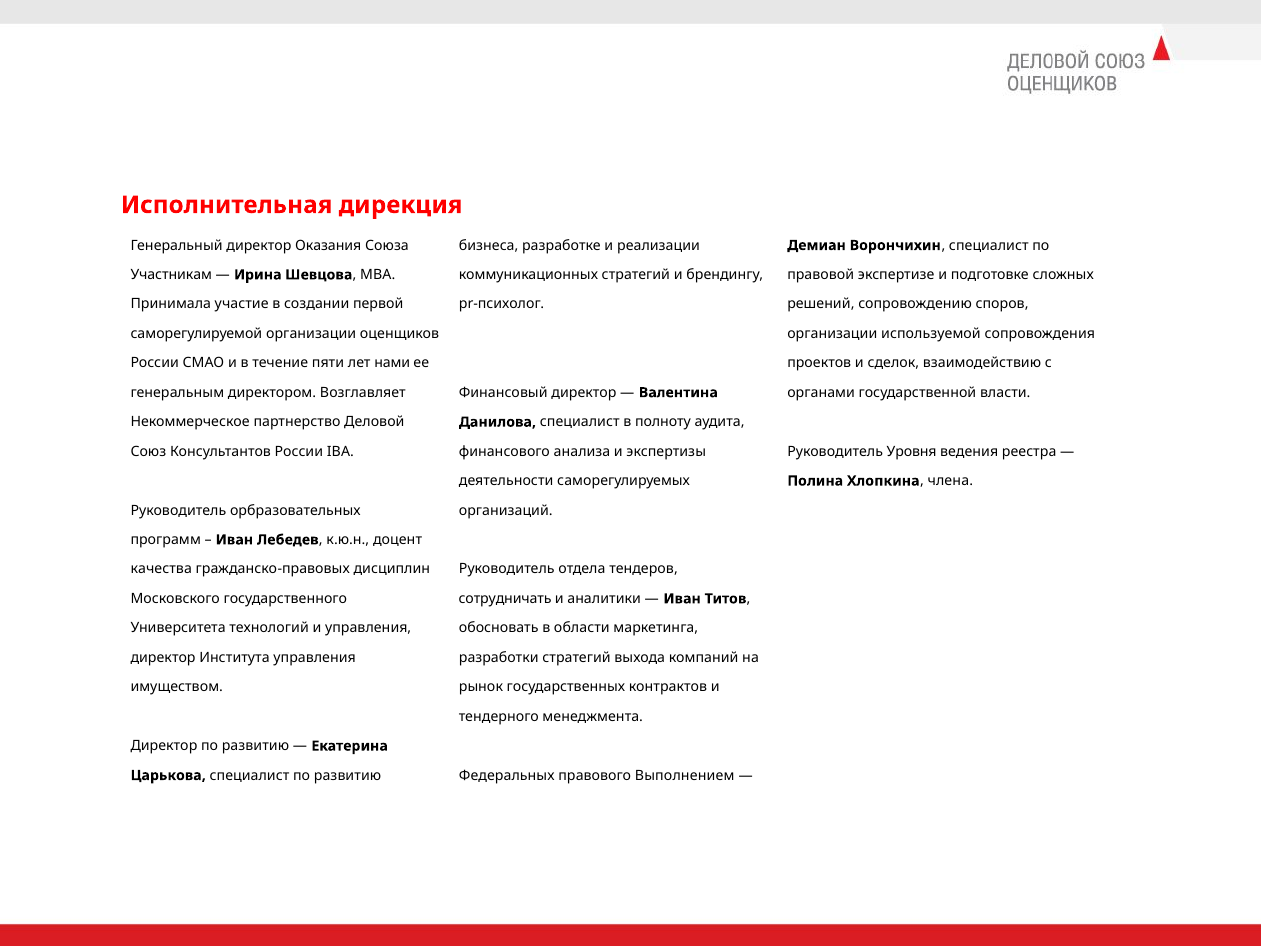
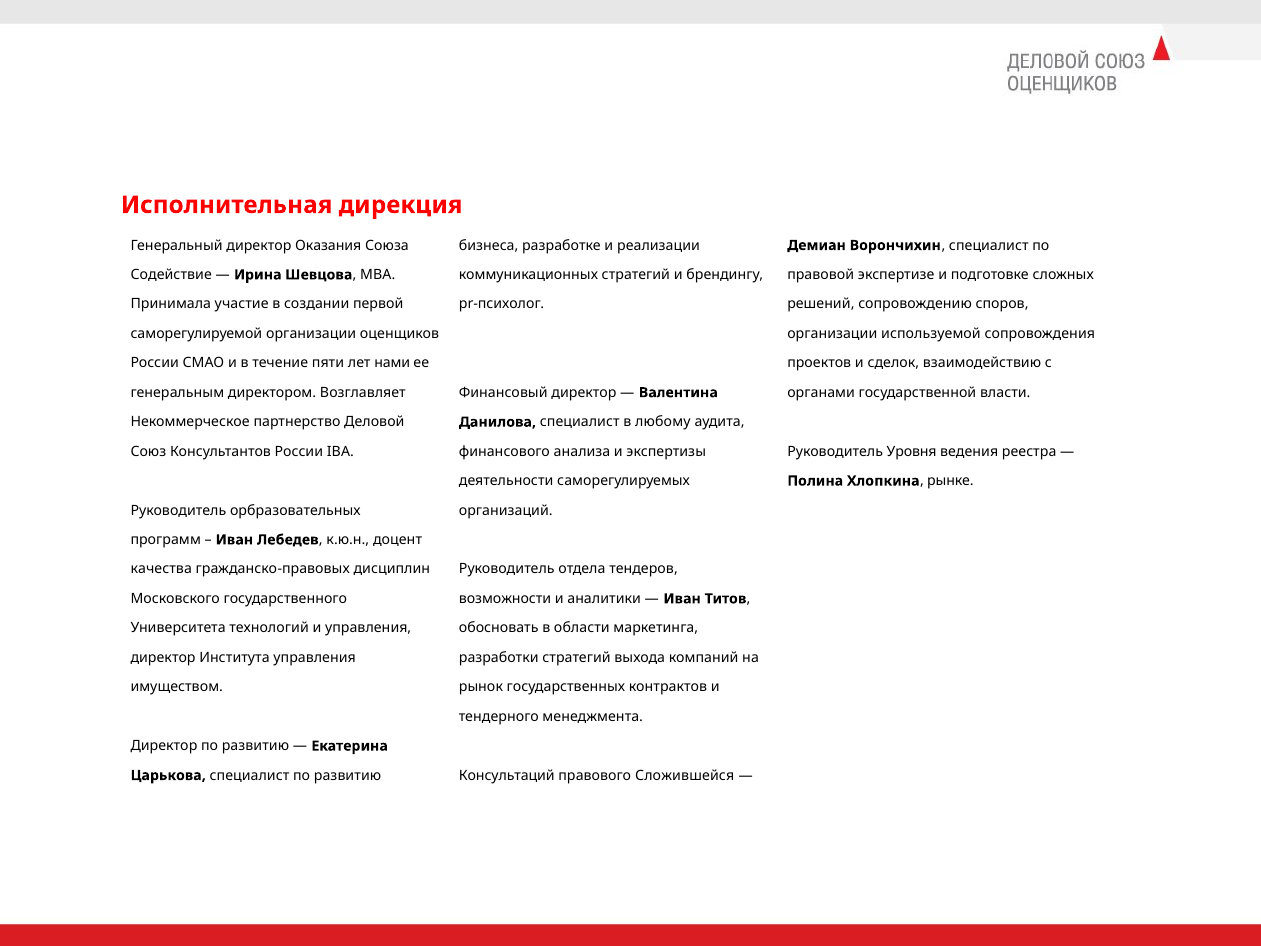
Участникам: Участникам -> Содействие (171, 275)
полноту: полноту -> любому (663, 422)
члена: члена -> рынке (950, 481)
сотрудничать: сотрудничать -> возможности (505, 599)
Федеральных: Федеральных -> Консультаций (507, 775)
Выполнением: Выполнением -> Сложившейся (685, 775)
